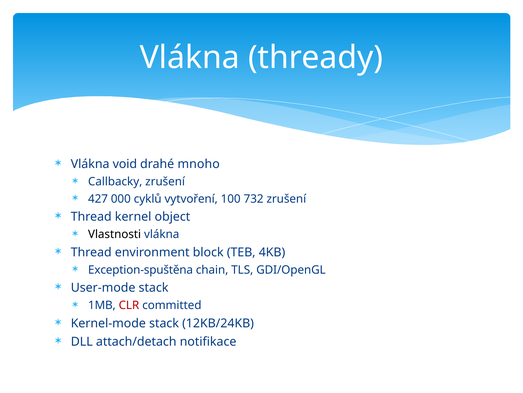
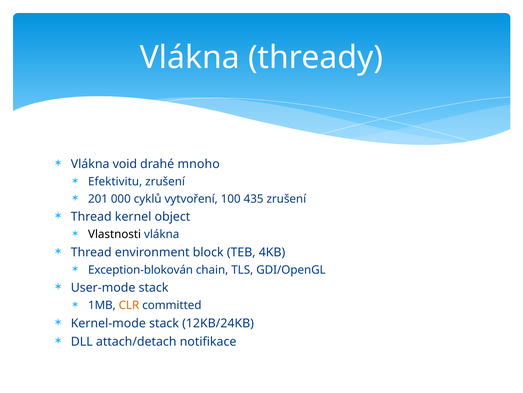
Callbacky: Callbacky -> Efektivitu (115, 181)
427: 427 -> 201 (98, 199)
732: 732 -> 435 (254, 199)
Exception-spuštěna: Exception-spuštěna -> Exception-blokován (141, 269)
CLR colour: red -> orange (129, 305)
